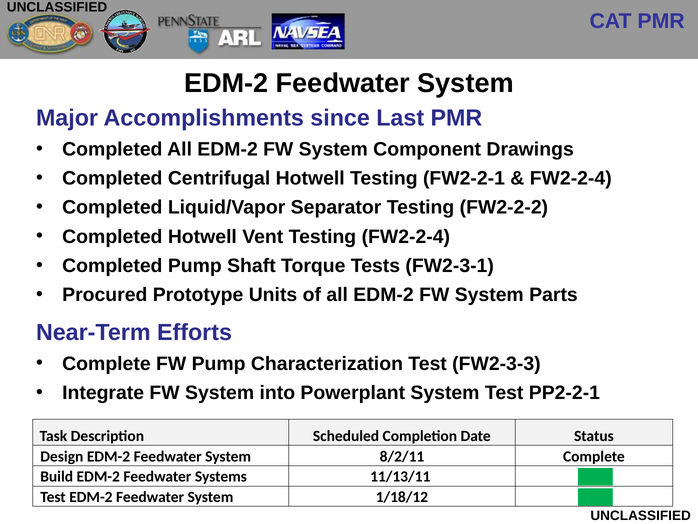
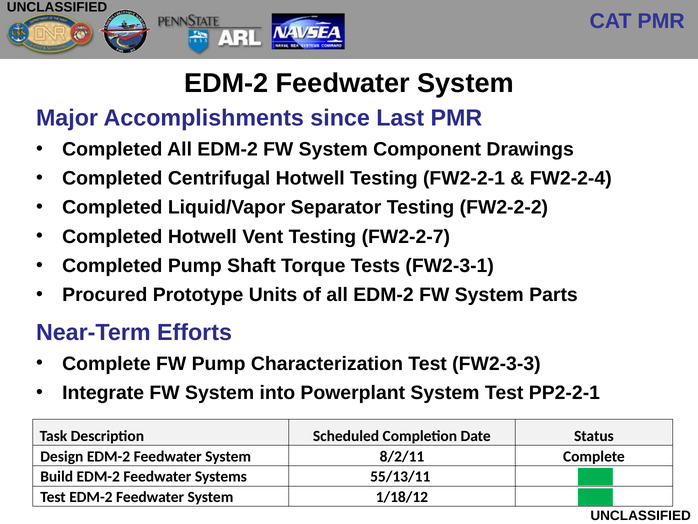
Testing FW2-2-4: FW2-2-4 -> FW2-2-7 (406, 236)
11/13/11: 11/13/11 -> 55/13/11 (400, 476)
